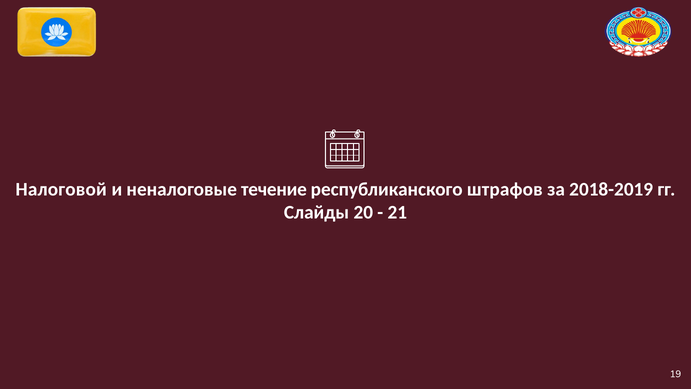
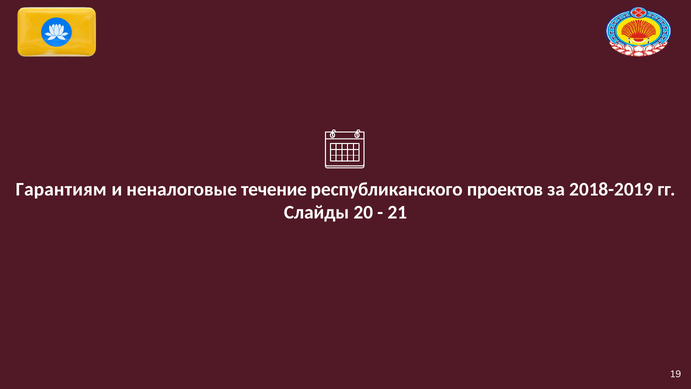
Налоговой: Налоговой -> Гарантиям (61, 189)
штрафов: штрафов -> проектов (505, 189)
